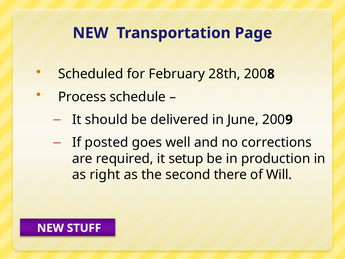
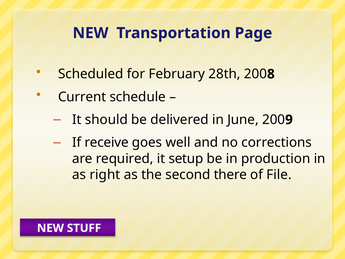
Process: Process -> Current (82, 97)
posted: posted -> receive (107, 142)
Will: Will -> File (279, 175)
